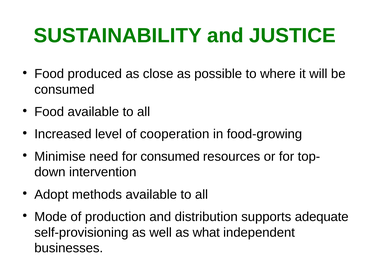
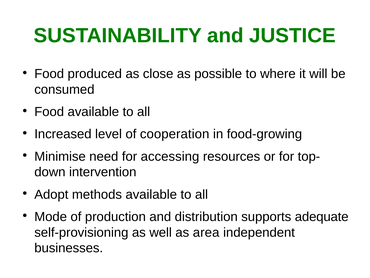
for consumed: consumed -> accessing (170, 156)
what: what -> area (206, 232)
